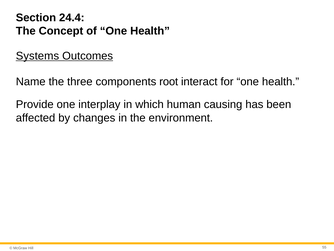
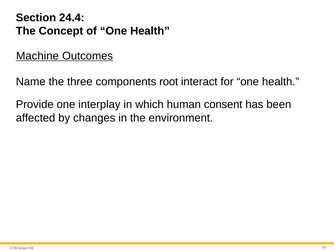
Systems: Systems -> Machine (37, 56)
causing: causing -> consent (223, 104)
